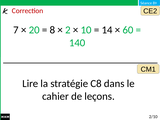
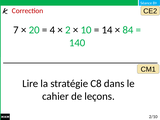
8: 8 -> 4 (52, 30)
60: 60 -> 84 (128, 30)
